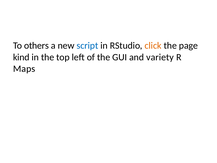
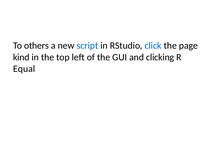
click colour: orange -> blue (153, 46)
variety: variety -> clicking (160, 57)
Maps: Maps -> Equal (24, 69)
